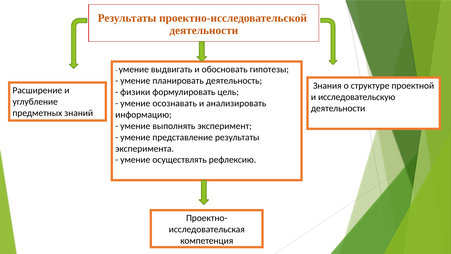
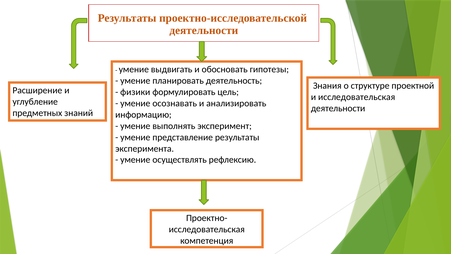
и исследовательскую: исследовательскую -> исследовательская (357, 97)
